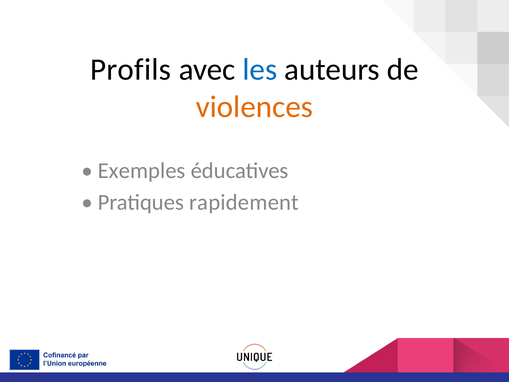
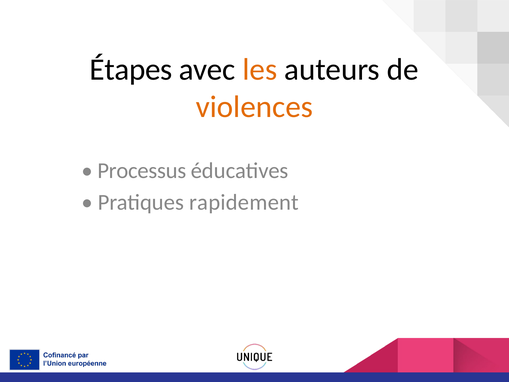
Profils: Profils -> Étapes (131, 70)
les colour: blue -> orange (260, 70)
Exemples: Exemples -> Processus (142, 170)
